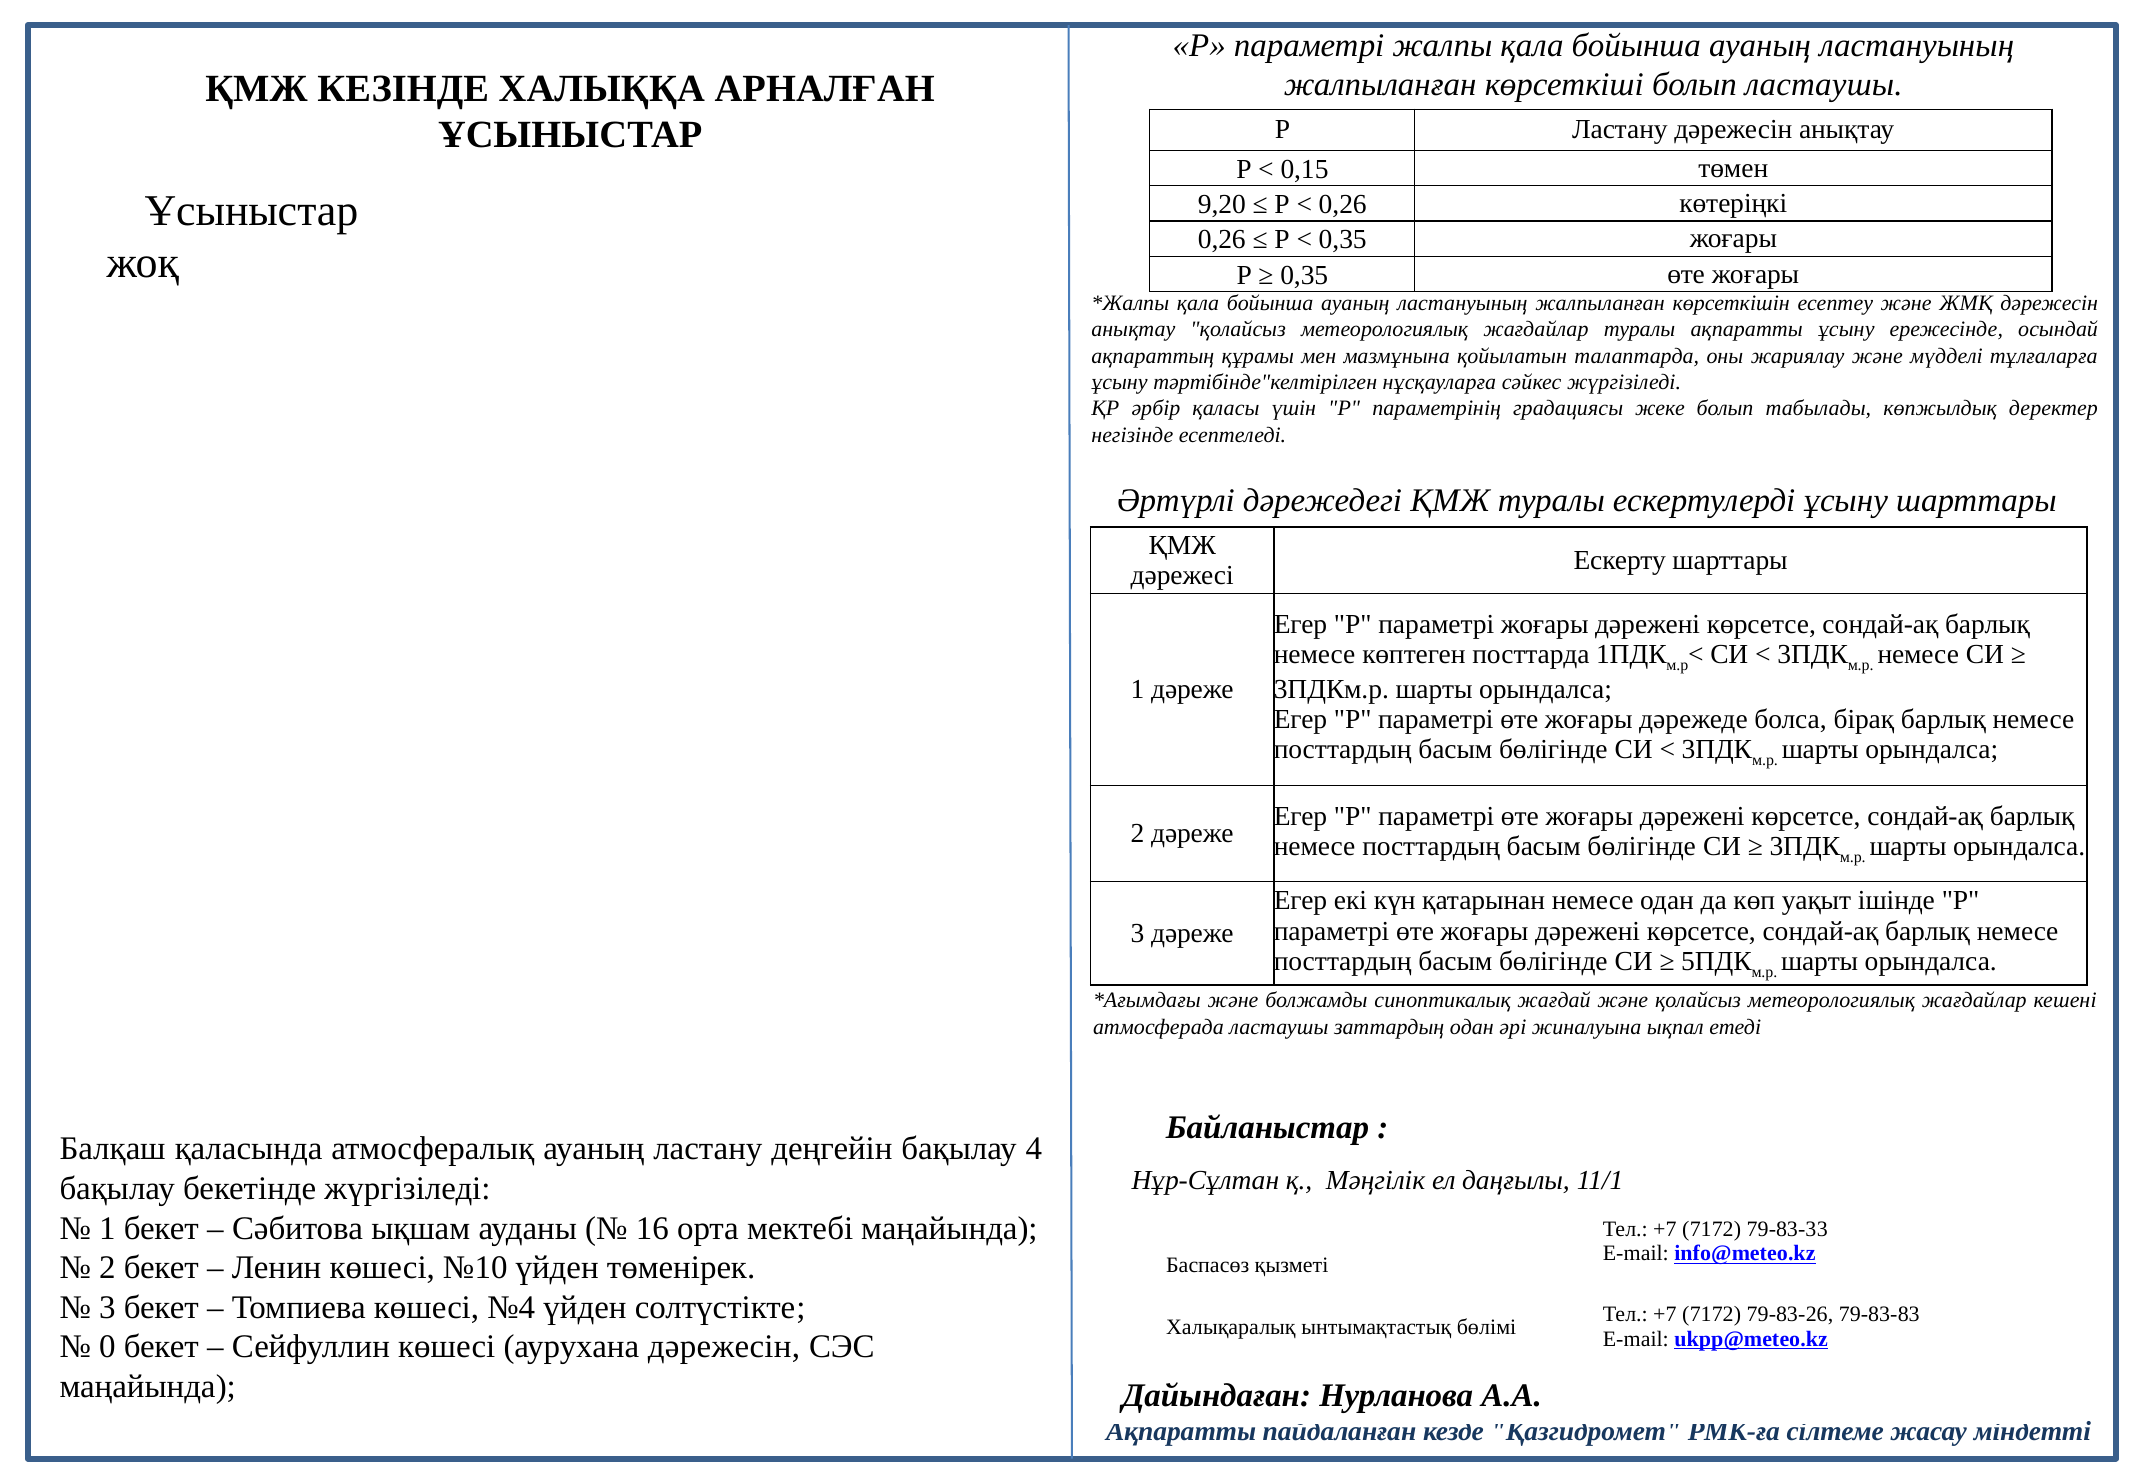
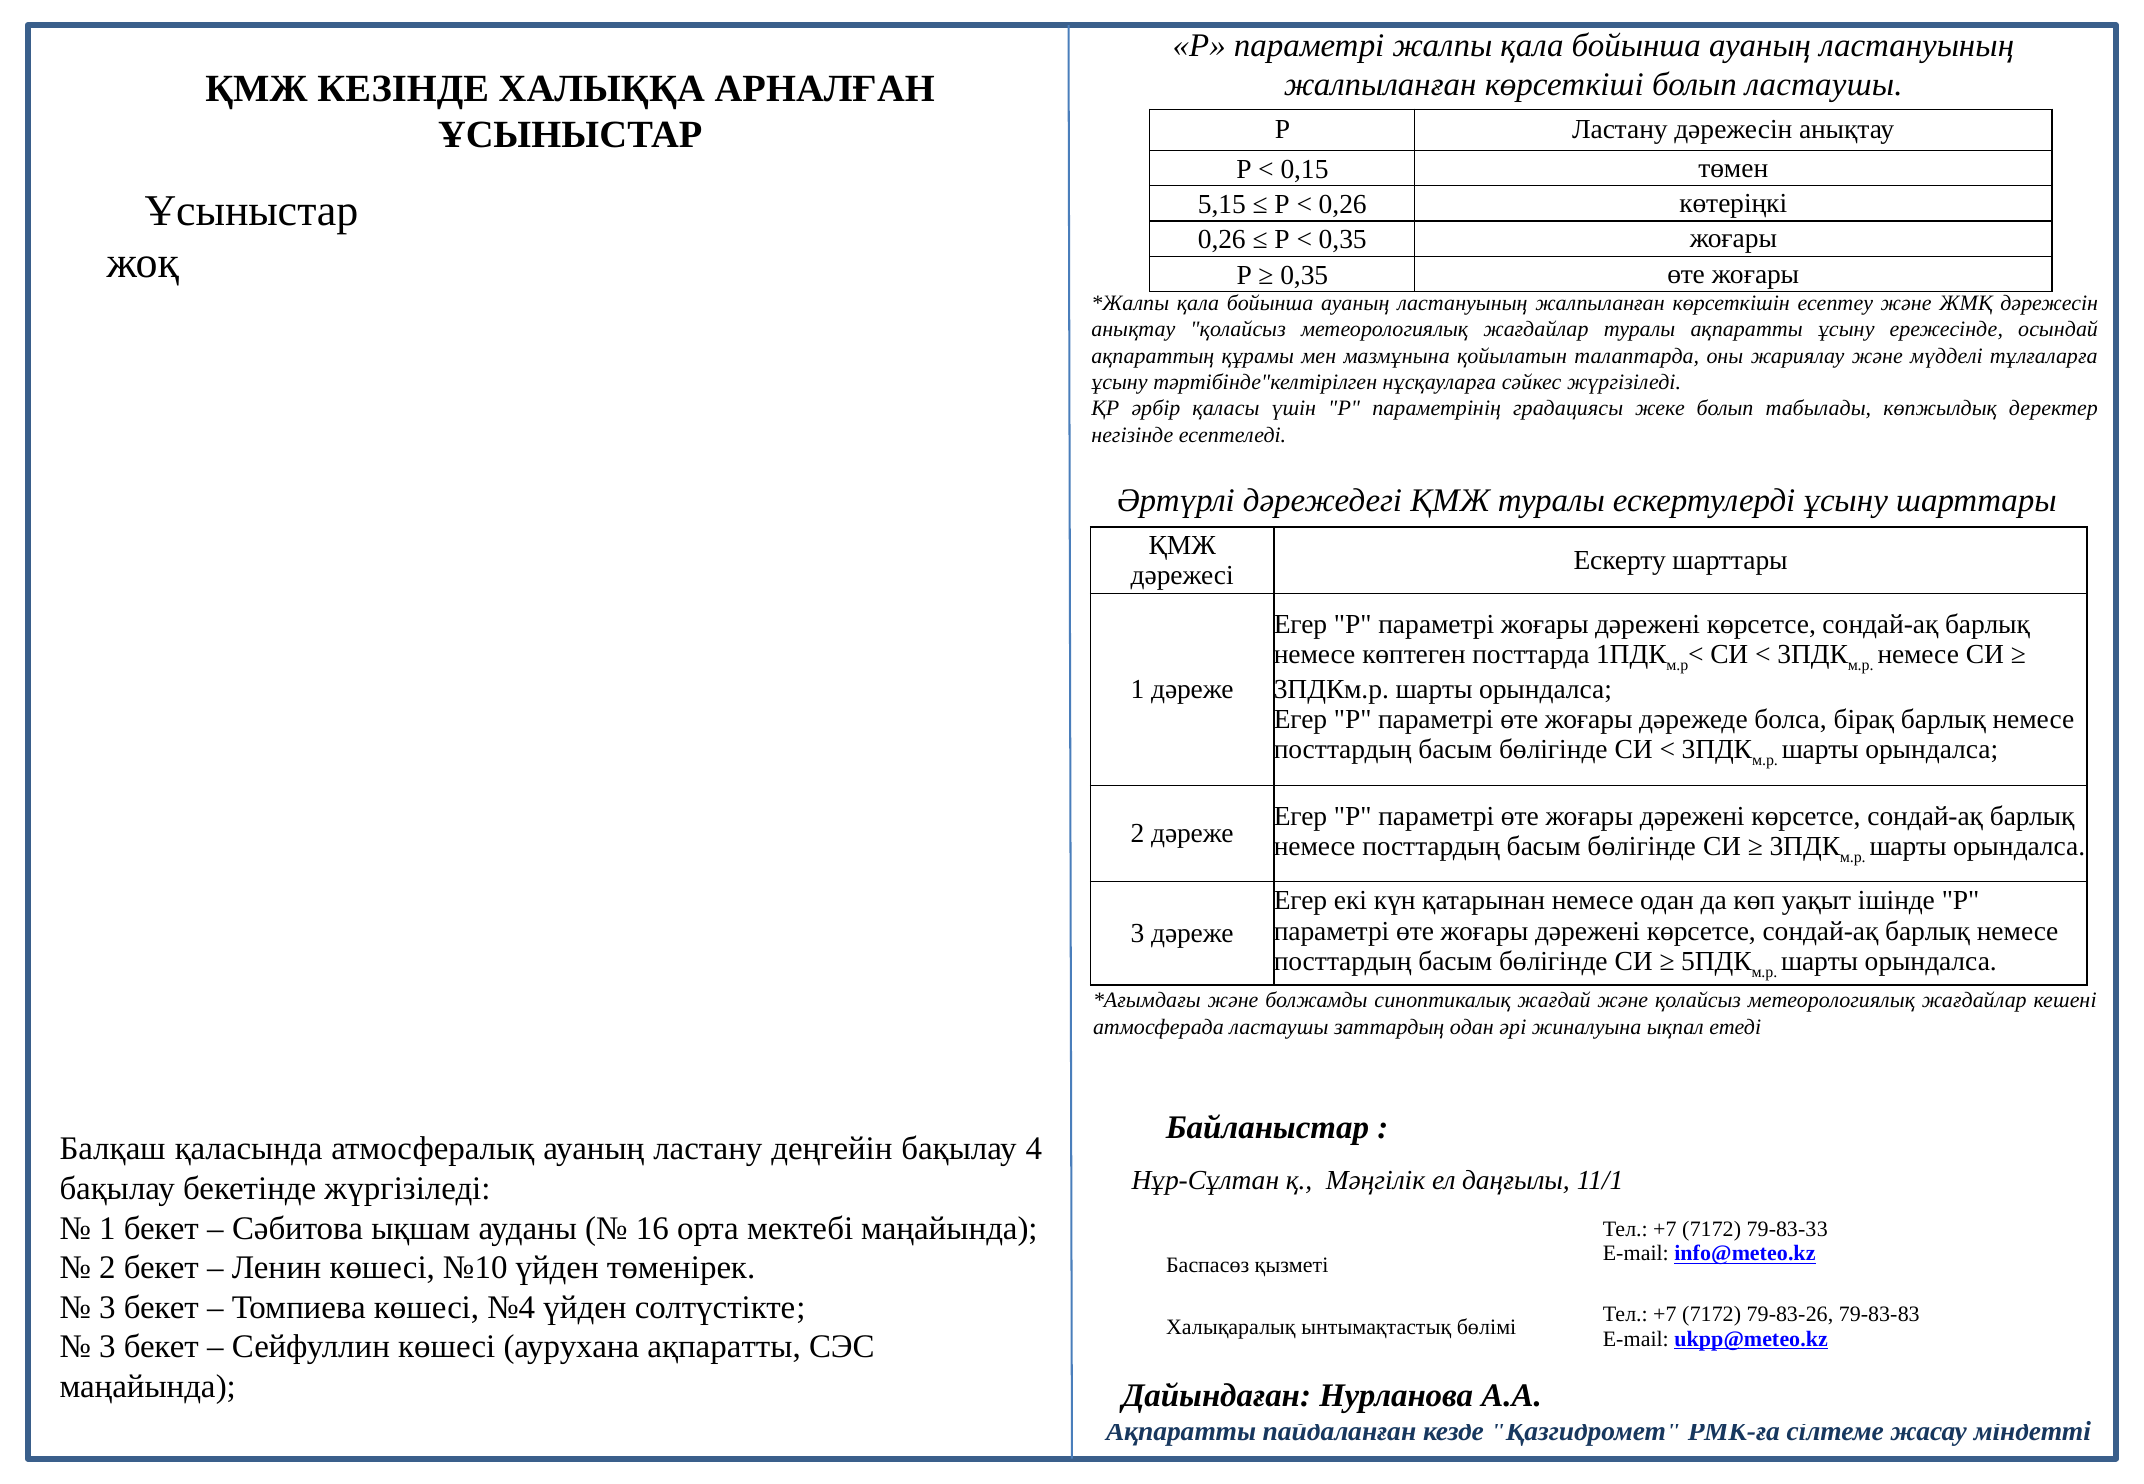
9,20: 9,20 -> 5,15 (1222, 204)
0: 0 -> 3 (107, 1347)
аурухана дәрежесін: дәрежесін -> ақпаратты (724, 1347)
